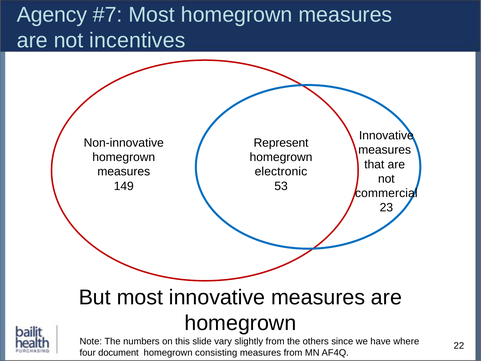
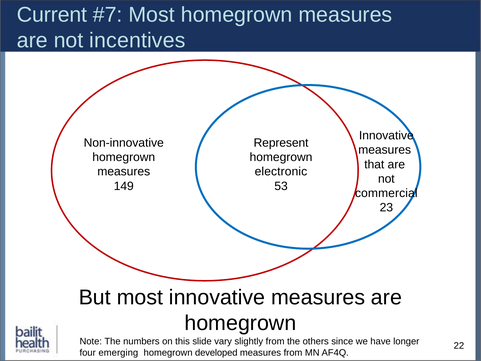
Agency: Agency -> Current (52, 15)
where: where -> longer (406, 341)
document: document -> emerging (118, 353)
consisting: consisting -> developed (216, 353)
